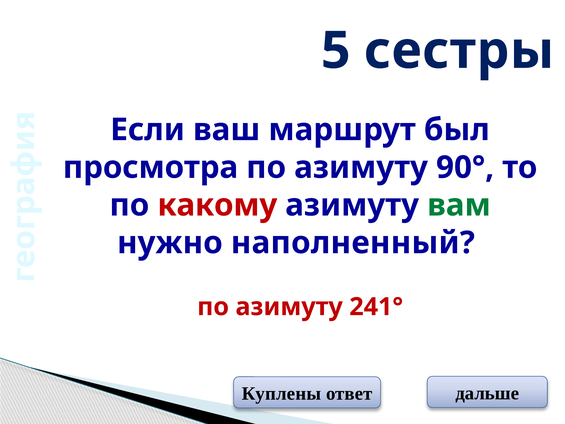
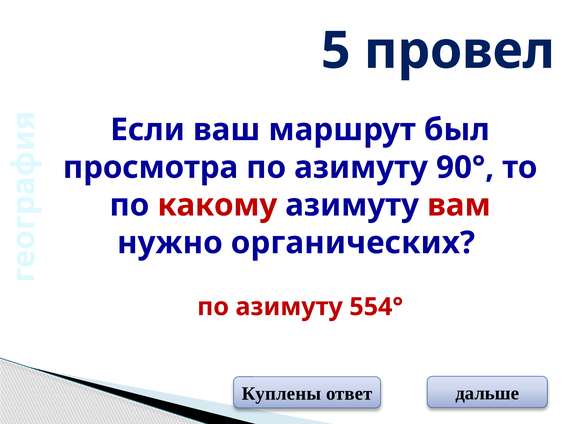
сестры: сестры -> провел (459, 51)
вам colour: green -> red (459, 205)
наполненный: наполненный -> органических (353, 243)
241°: 241° -> 554° (376, 307)
